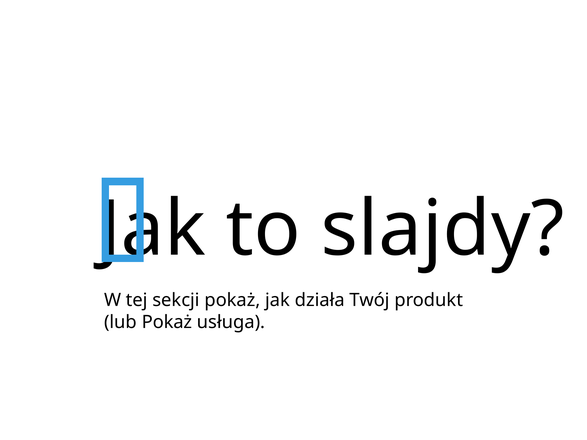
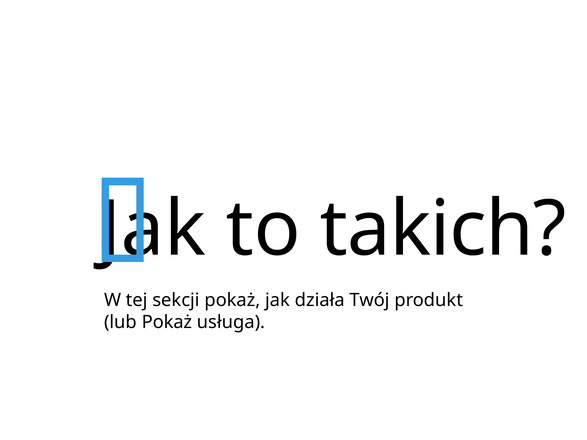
slajdy: slajdy -> takich (443, 230)
